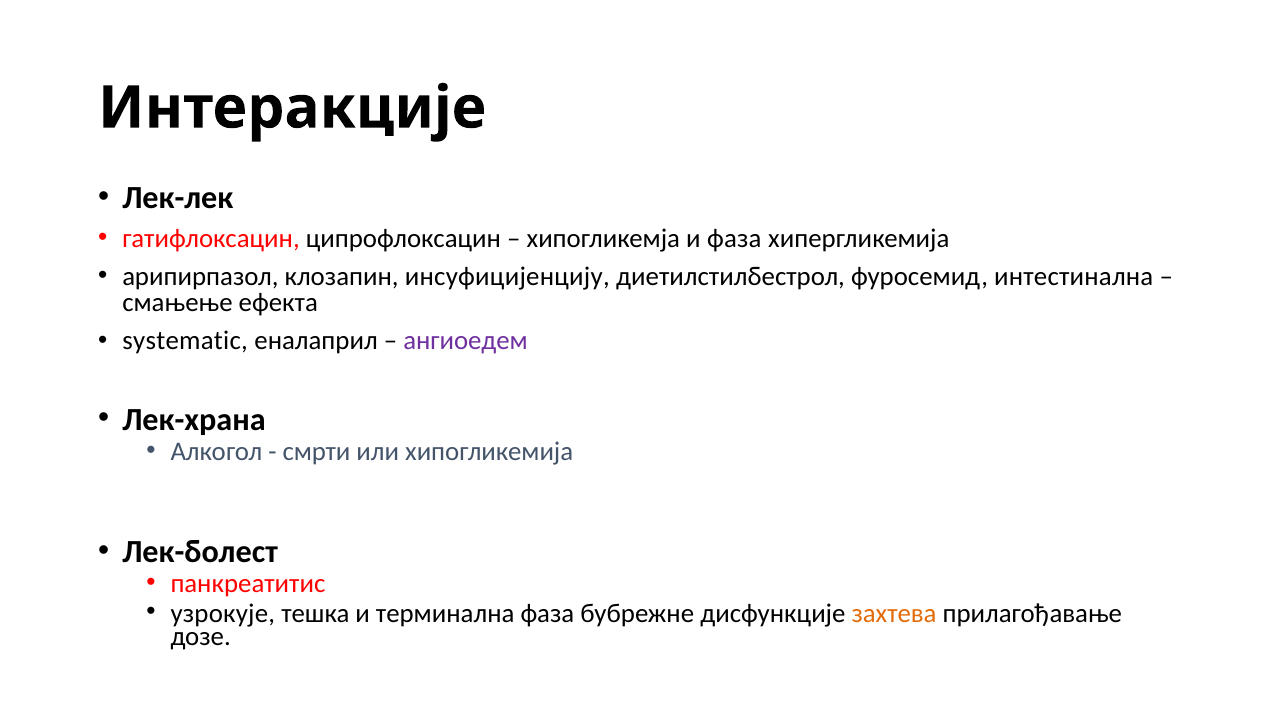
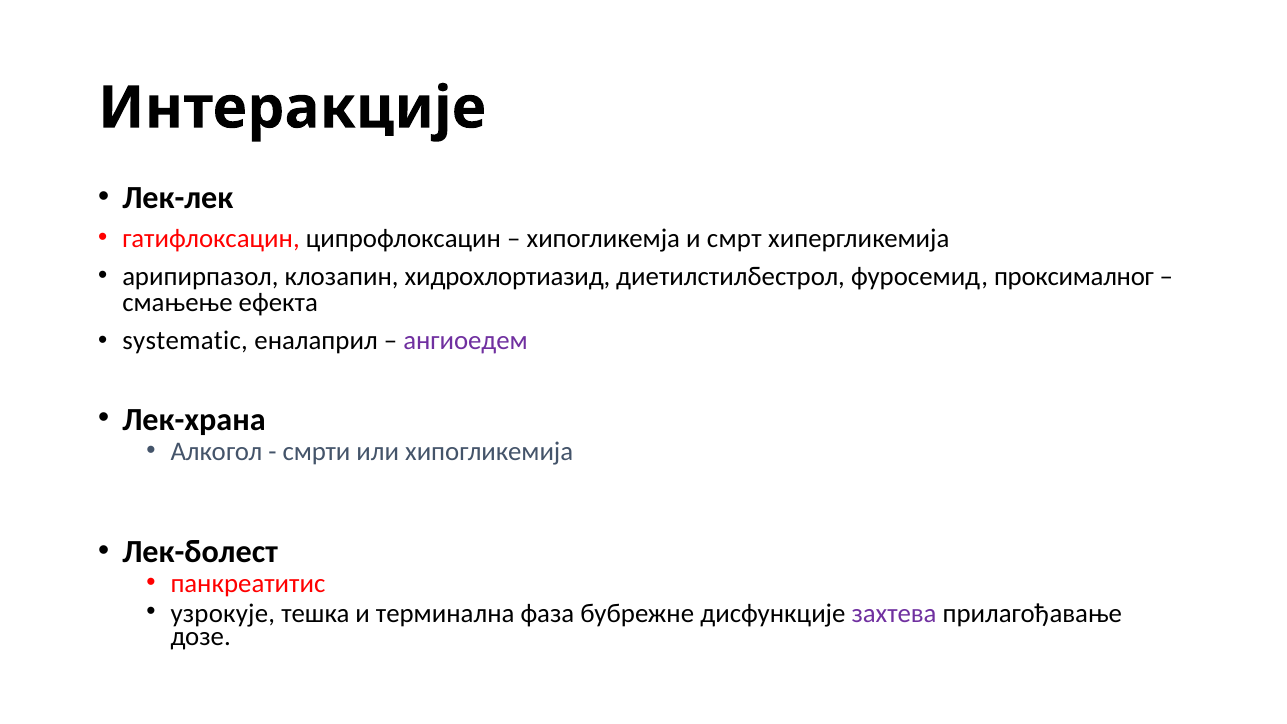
и фаза: фаза -> смрт (734, 239)
инсуфицијенцију: инсуфицијенцију -> хидрохлортиазид (508, 277)
интестинална: интестинална -> проксималног (1074, 277)
захтева colour: orange -> purple (894, 613)
